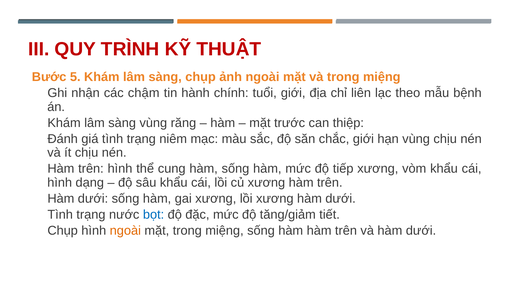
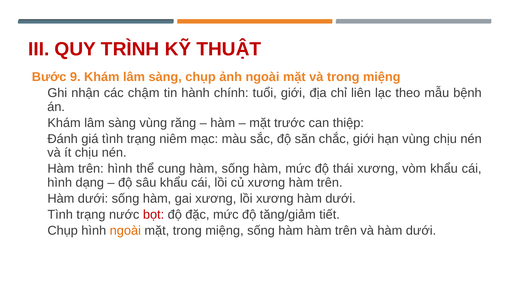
5: 5 -> 9 (75, 77)
tiếp: tiếp -> thái (343, 169)
bọt colour: blue -> red (154, 215)
